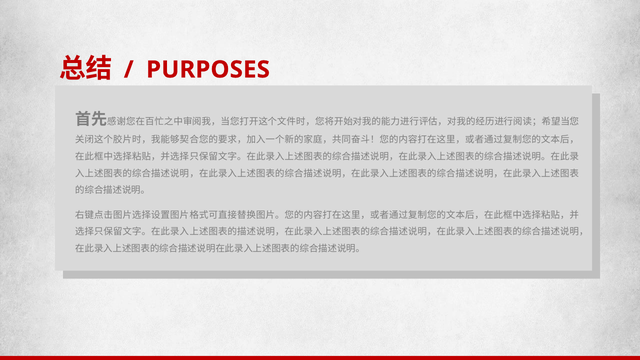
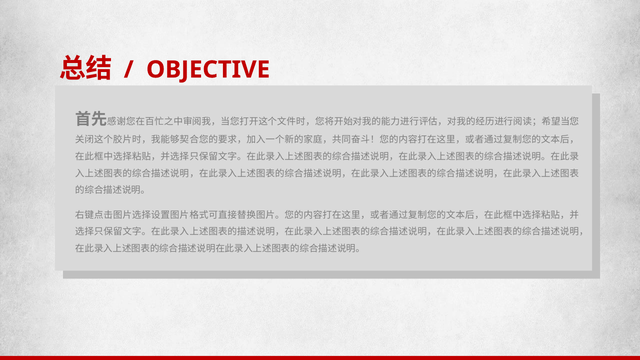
PURPOSES: PURPOSES -> OBJECTIVE (208, 70)
